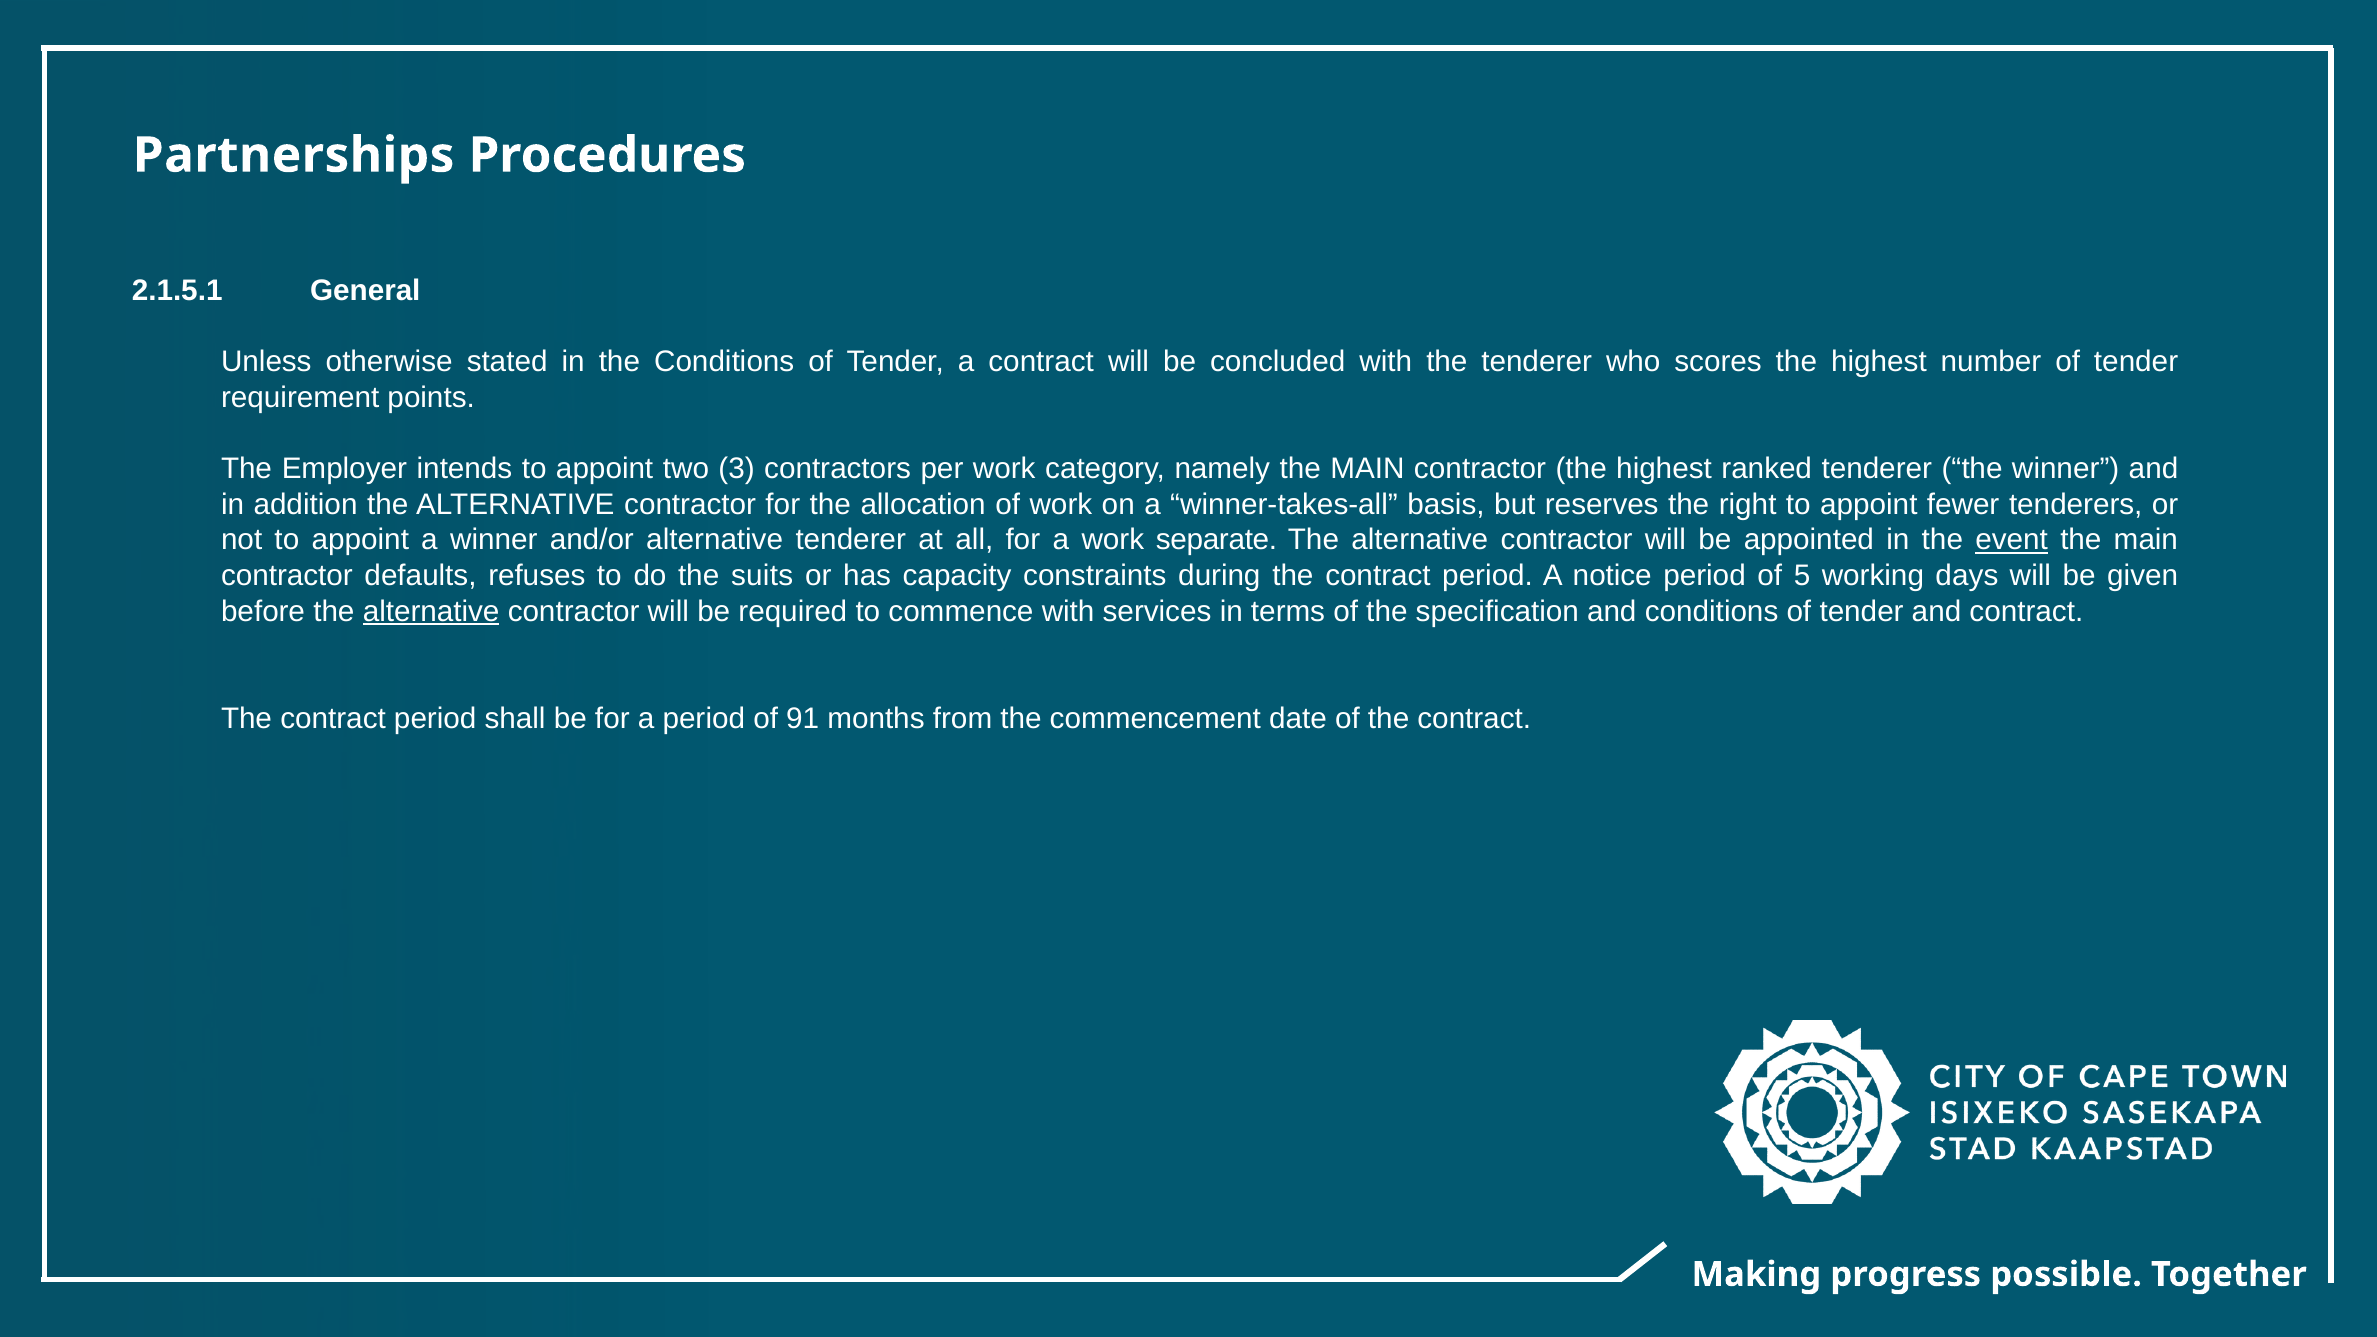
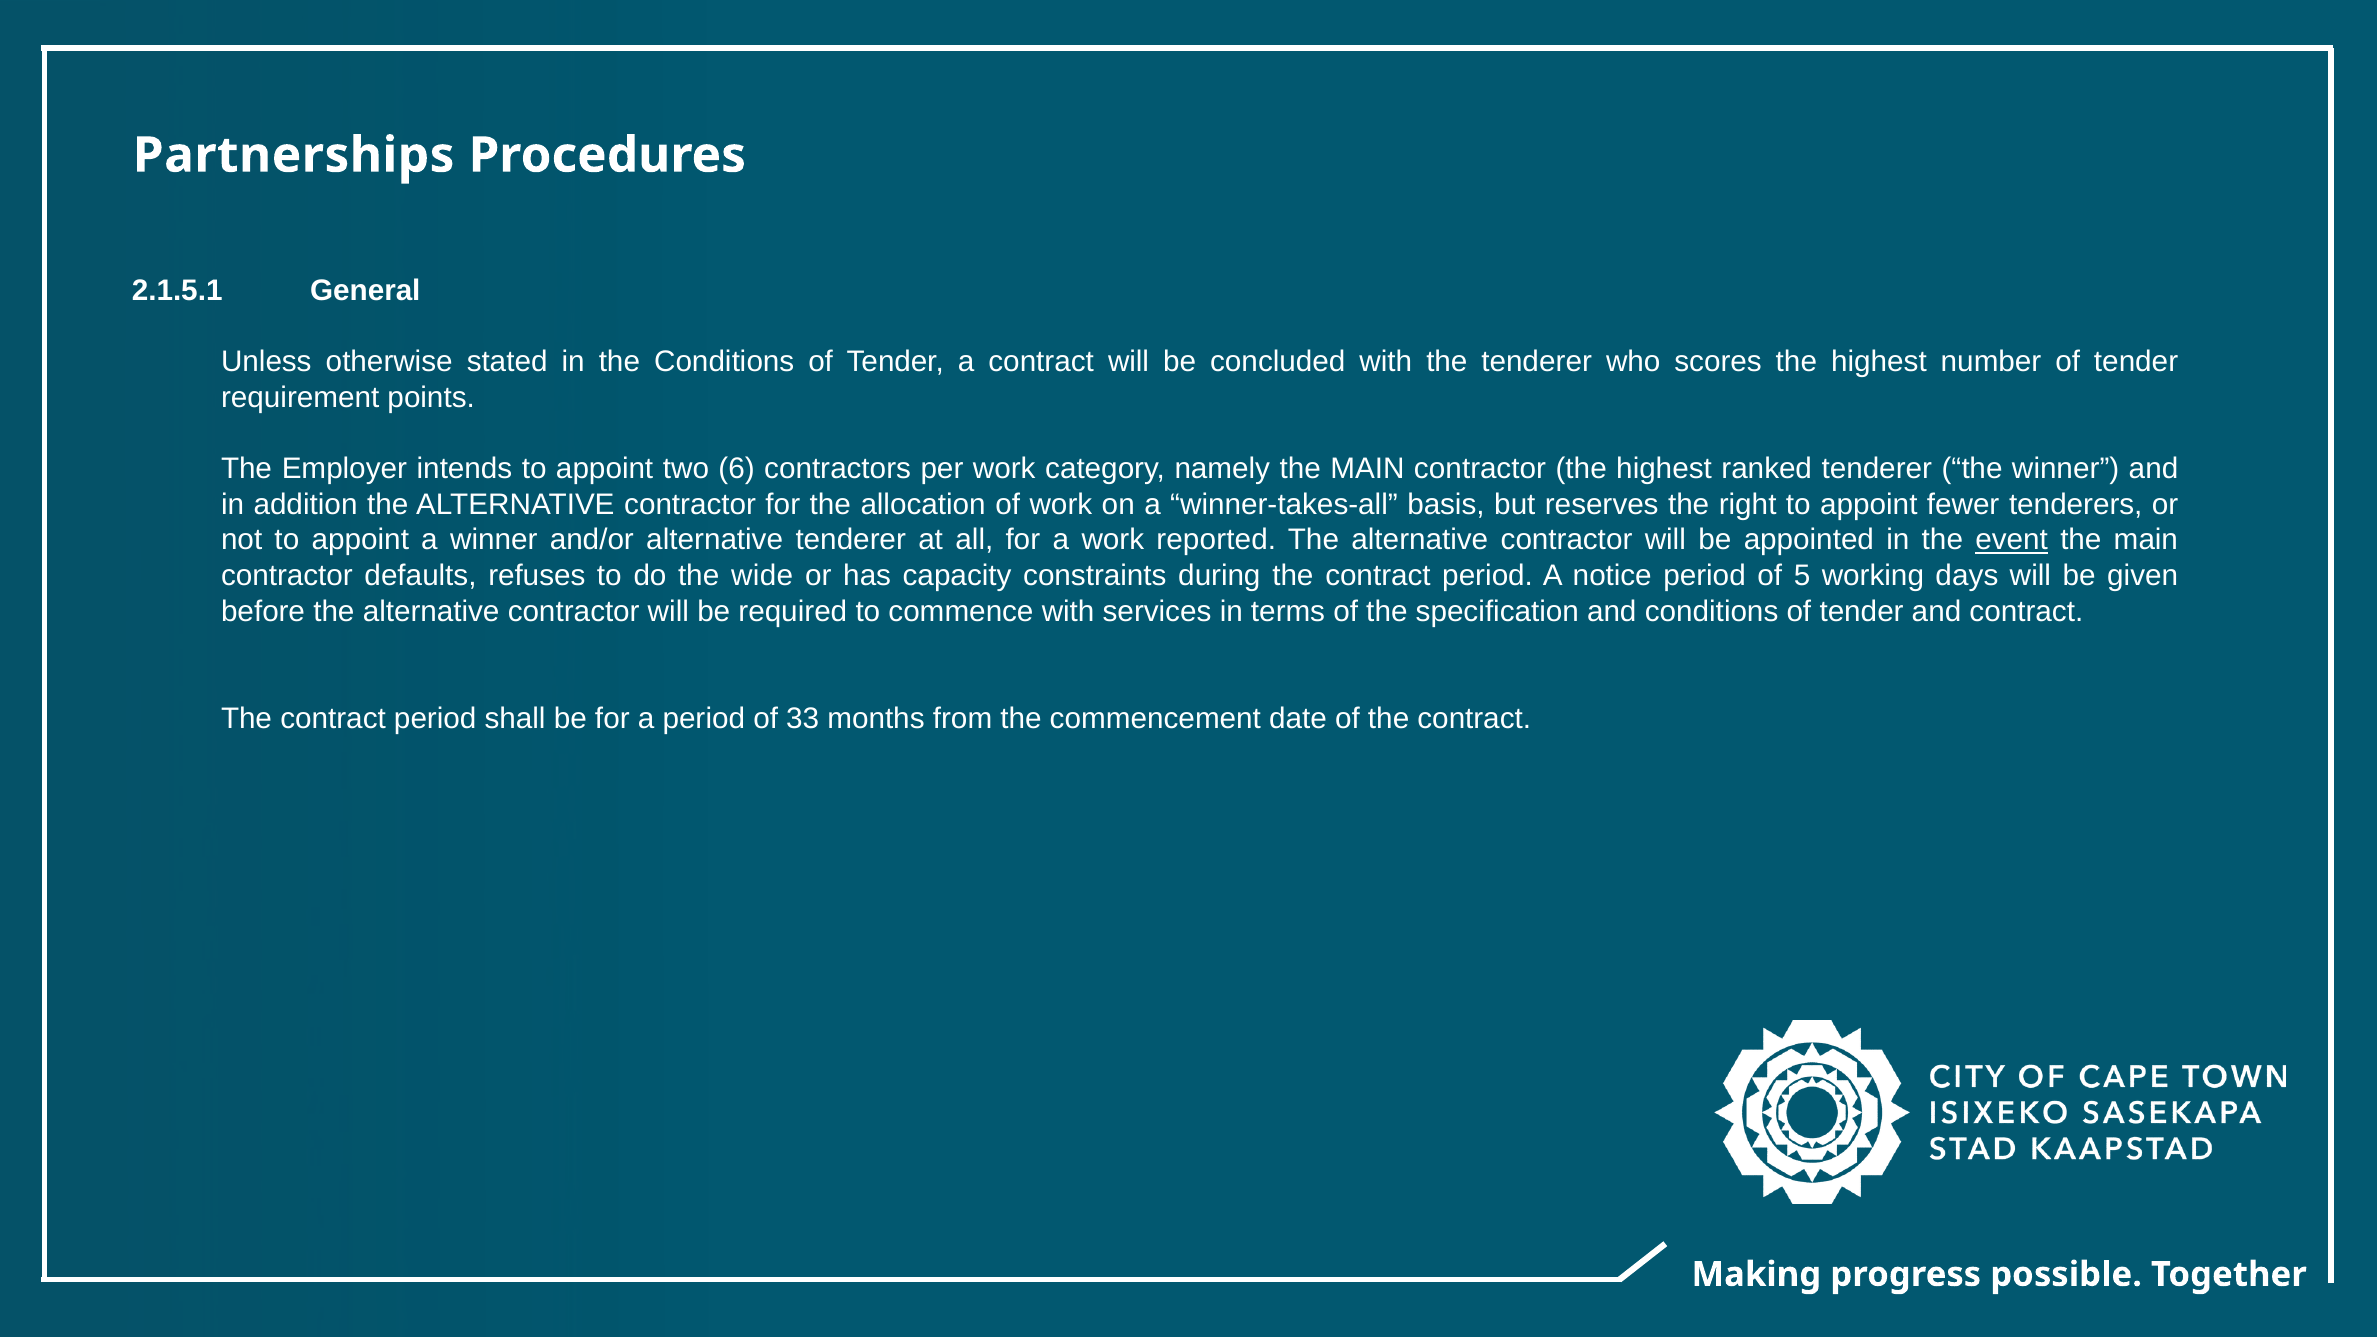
3: 3 -> 6 (737, 469)
separate: separate -> reported (1216, 540)
suits: suits -> wide (762, 576)
alternative underline: present -> none (431, 611)
91: 91 -> 33 (803, 718)
